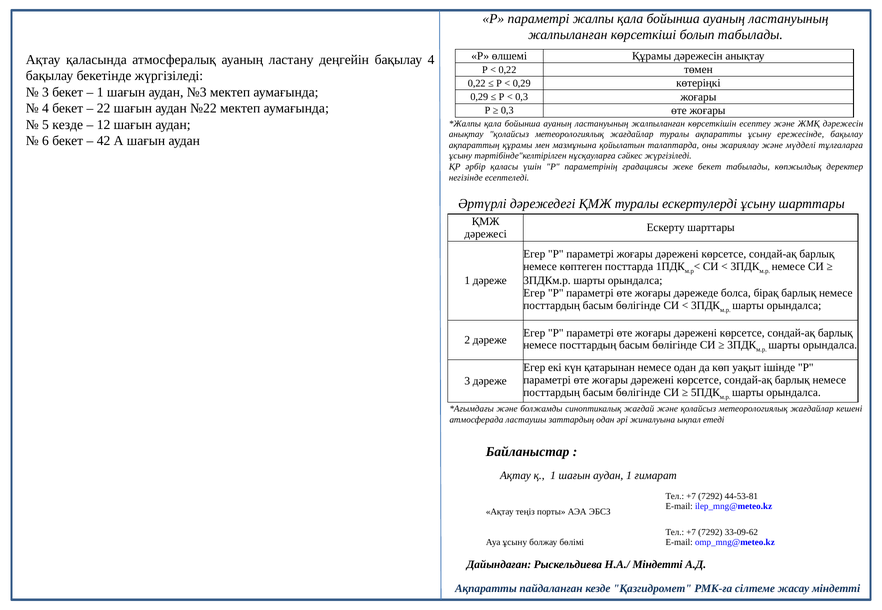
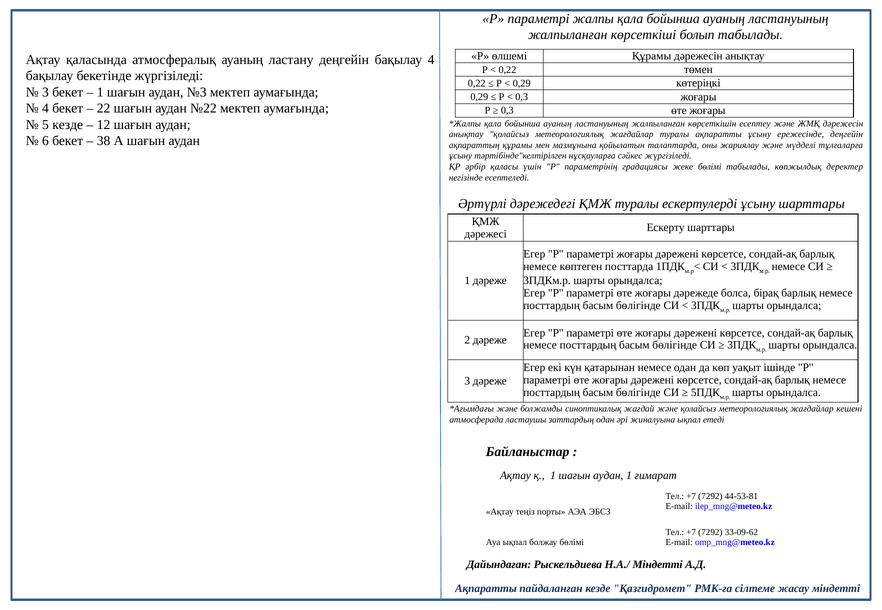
ережесінде бақылау: бақылау -> деңгейін (847, 134)
42: 42 -> 38 (104, 141)
жеке бекет: бекет -> бөлімі (710, 167)
Ауа ұсыну: ұсыну -> ықпал (515, 543)
